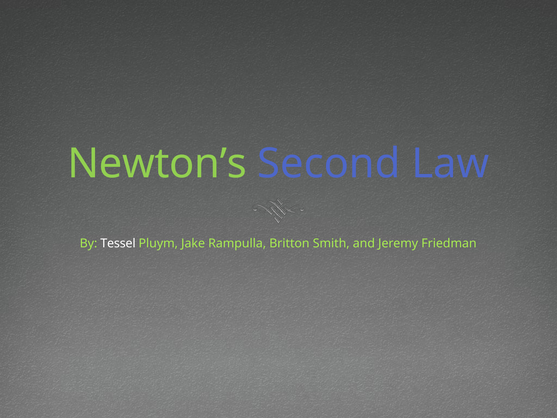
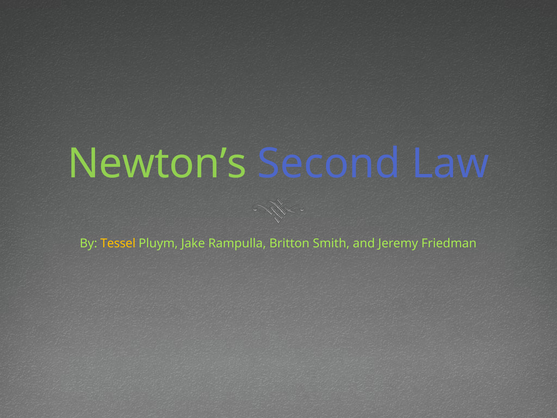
Tessel colour: white -> yellow (118, 243)
